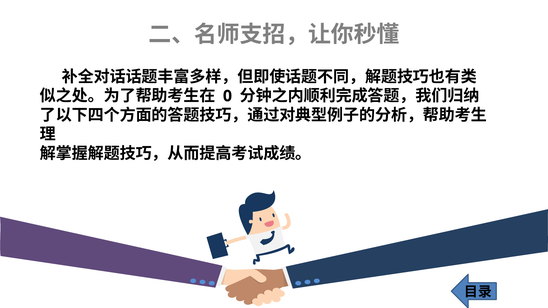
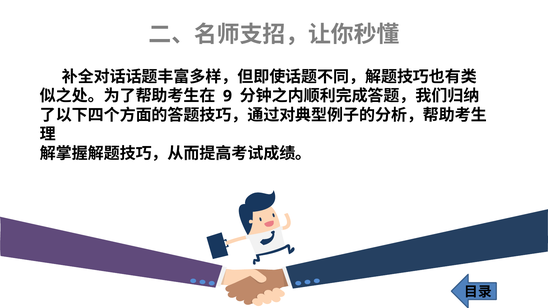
0: 0 -> 9 (227, 96)
